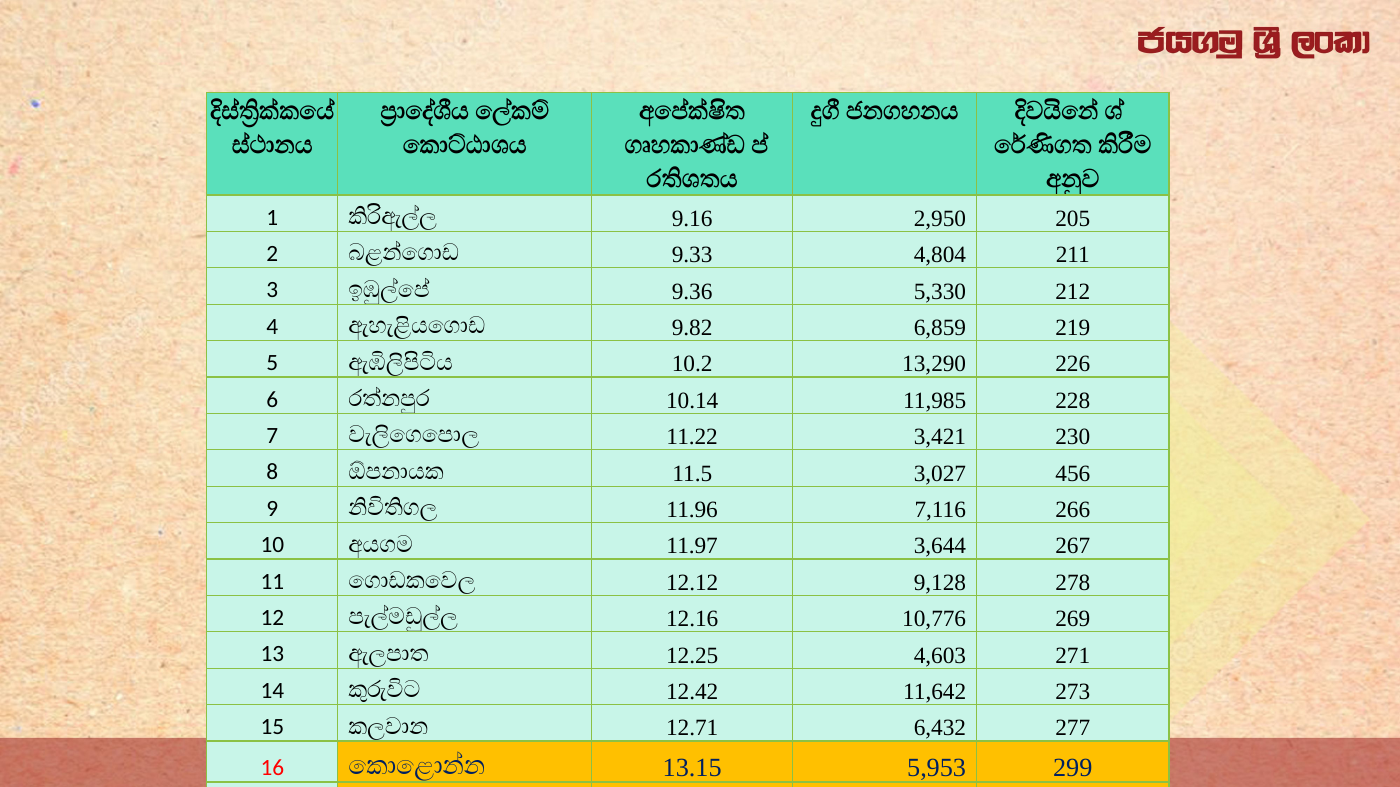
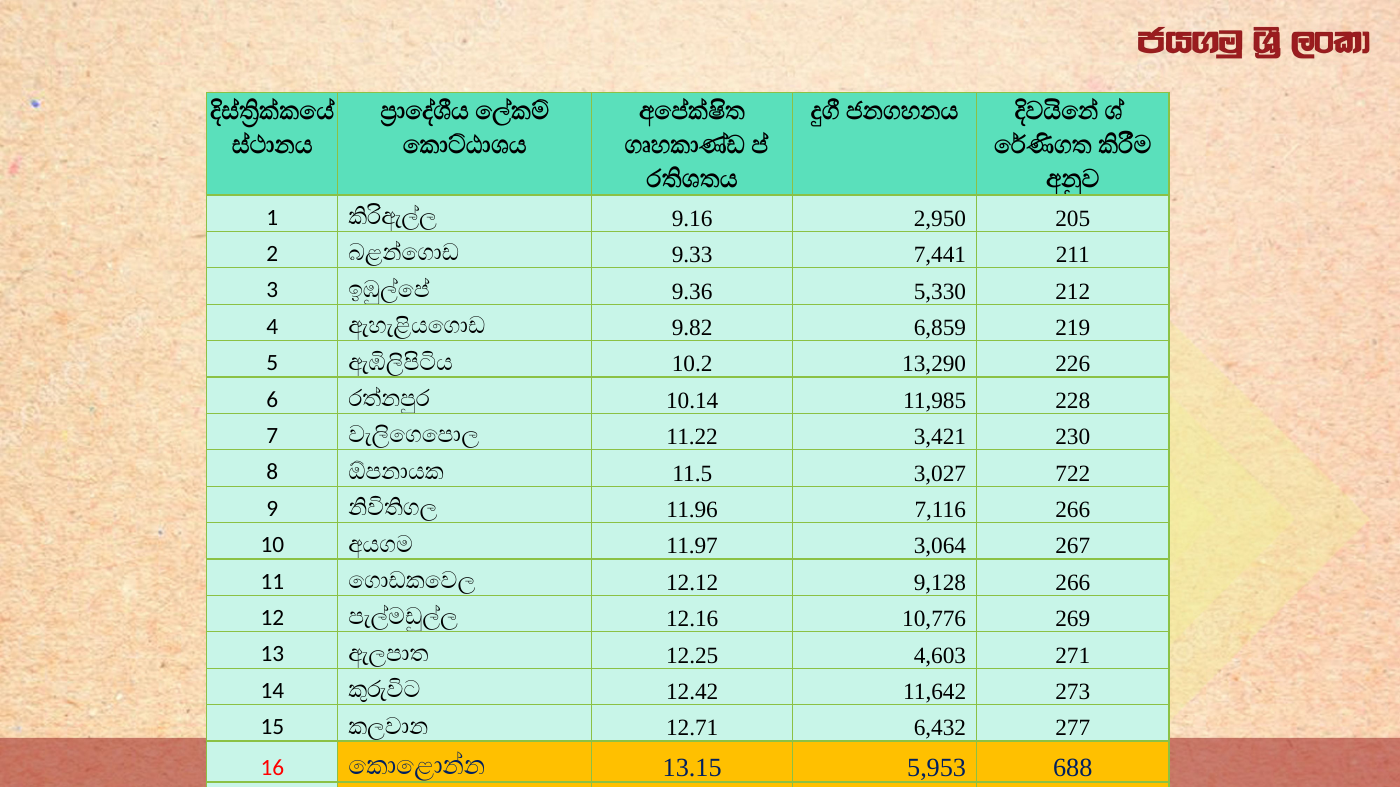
4,804: 4,804 -> 7,441 (940, 255)
456: 456 -> 722 (1073, 474)
3,644: 3,644 -> 3,064 (940, 547)
9,128 278: 278 -> 266 (1073, 583)
299: 299 -> 688 (1073, 768)
